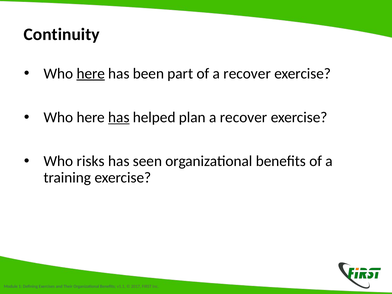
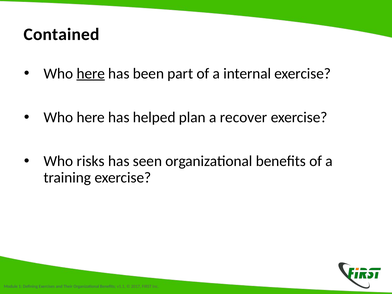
Continuity: Continuity -> Contained (62, 34)
of a recover: recover -> internal (247, 74)
has underline: present -> none (119, 117)
